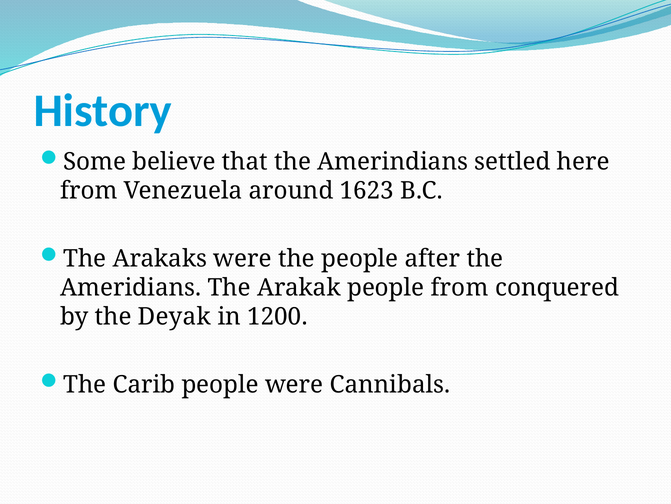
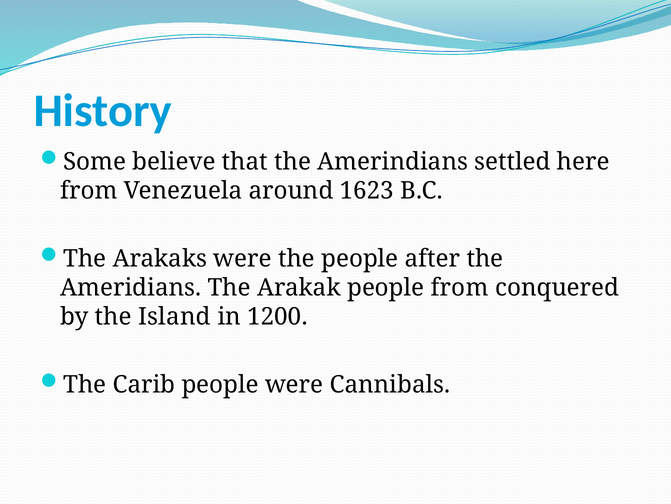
Deyak: Deyak -> Island (174, 317)
